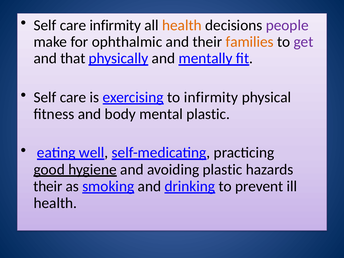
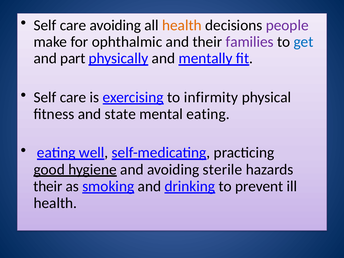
care infirmity: infirmity -> avoiding (115, 25)
families colour: orange -> purple (250, 42)
get colour: purple -> blue (303, 42)
that: that -> part (73, 58)
body: body -> state (120, 114)
mental plastic: plastic -> eating (208, 114)
avoiding plastic: plastic -> sterile (222, 169)
